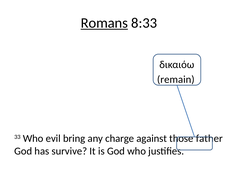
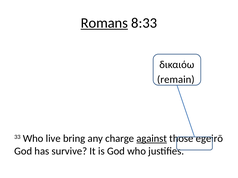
evil: evil -> live (53, 139)
against underline: none -> present (152, 139)
father: father -> egeirō (209, 139)
